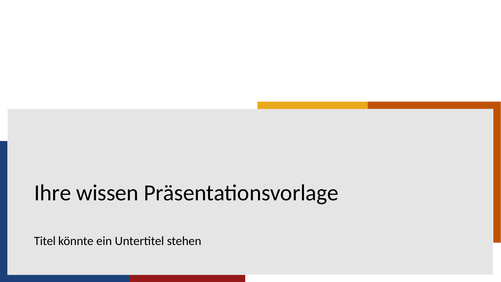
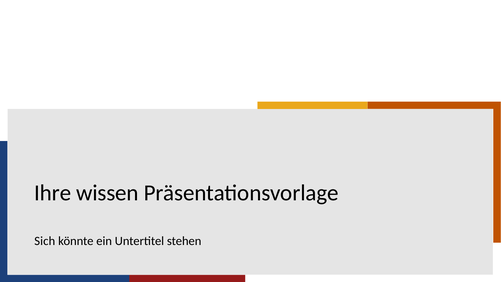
Titel: Titel -> Sich (45, 241)
